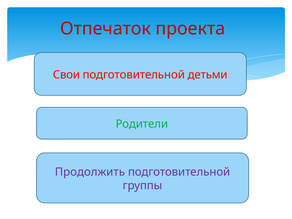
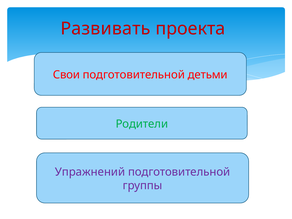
Отпечаток: Отпечаток -> Развивать (105, 29)
Продолжить: Продолжить -> Упражнений (90, 172)
